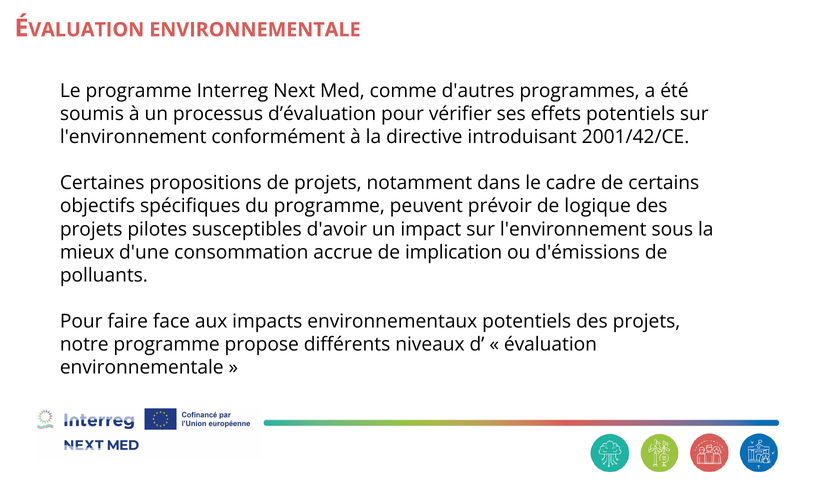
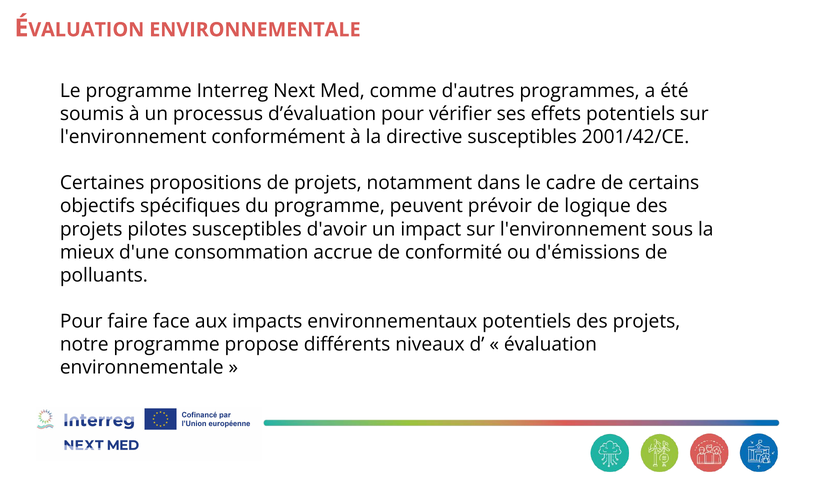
directive introduisant: introduisant -> susceptibles (522, 137)
implication: implication -> conformité (454, 252)
